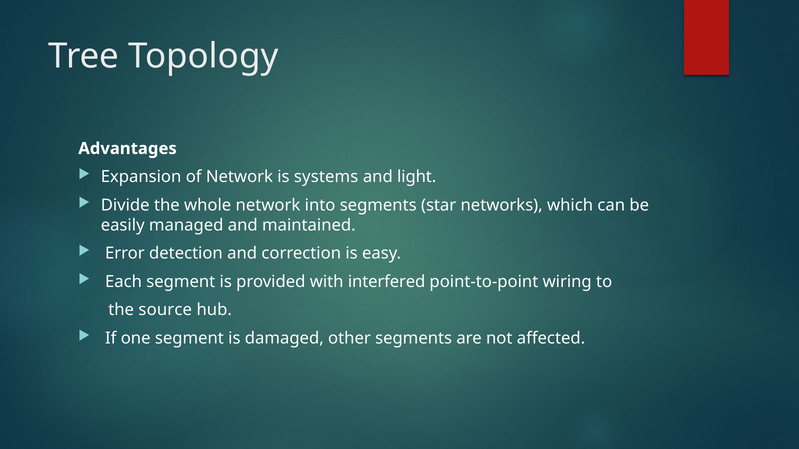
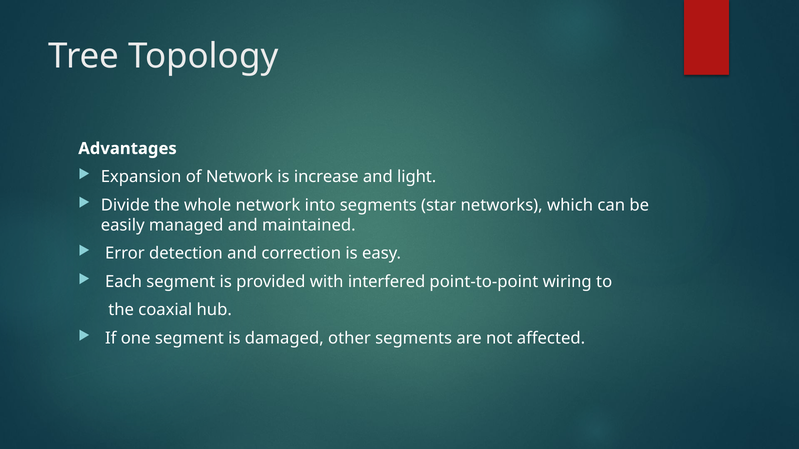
systems: systems -> increase (326, 177)
source: source -> coaxial (165, 310)
